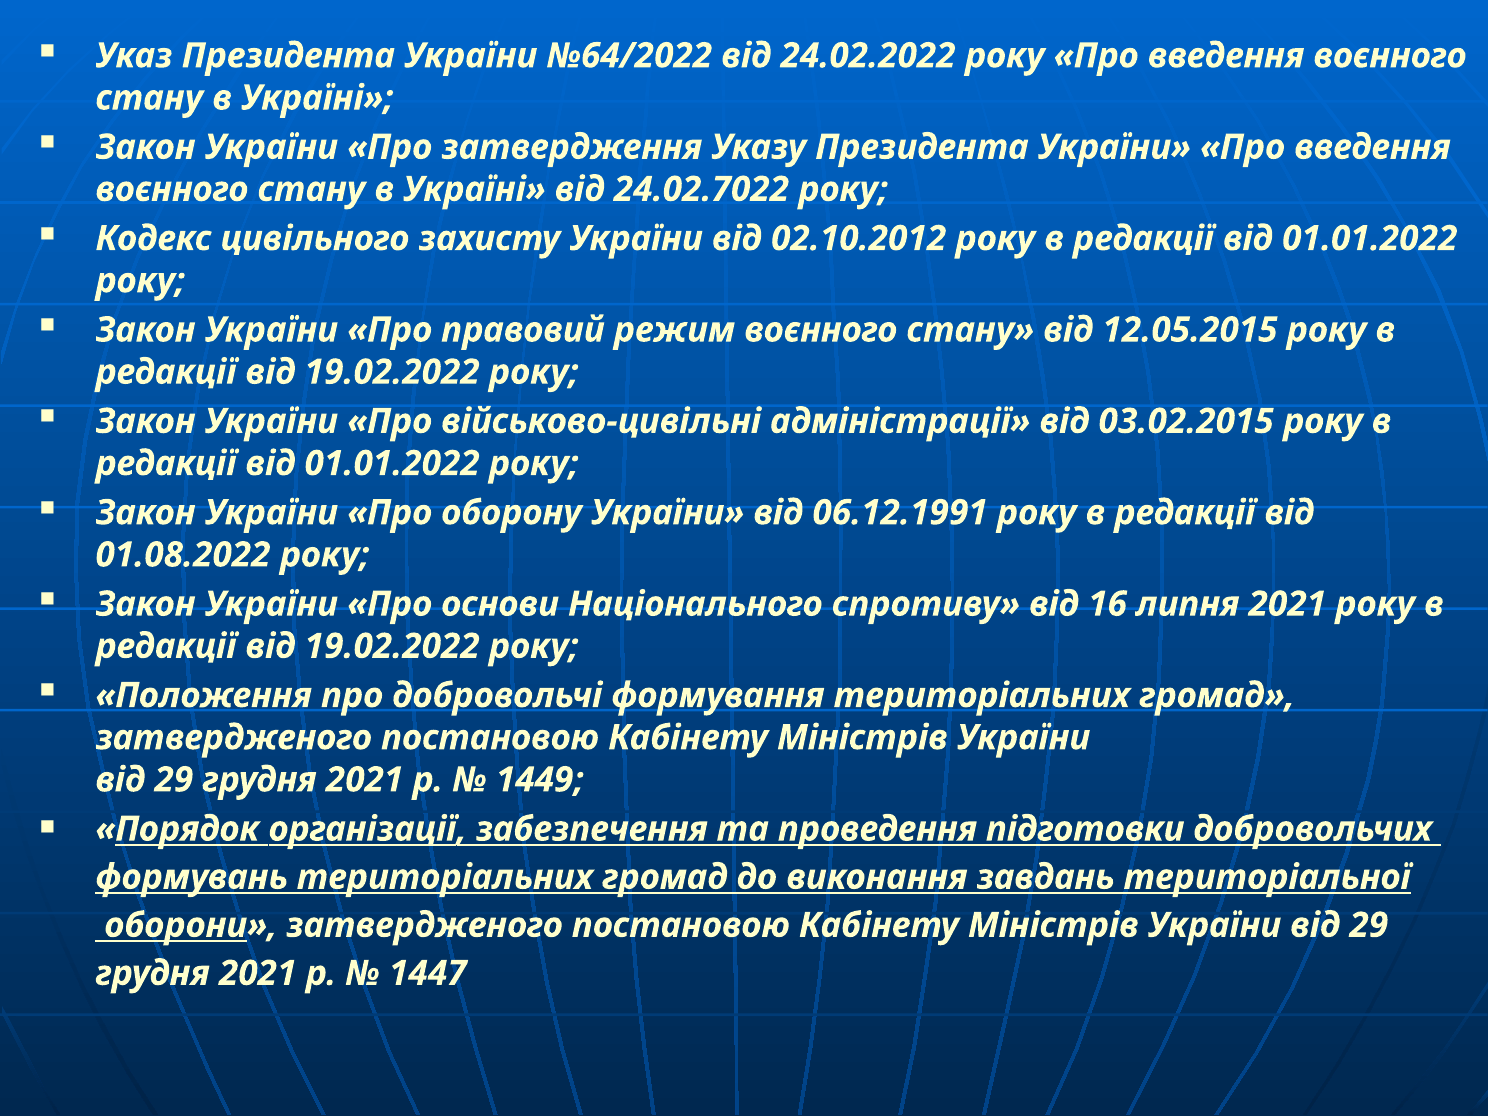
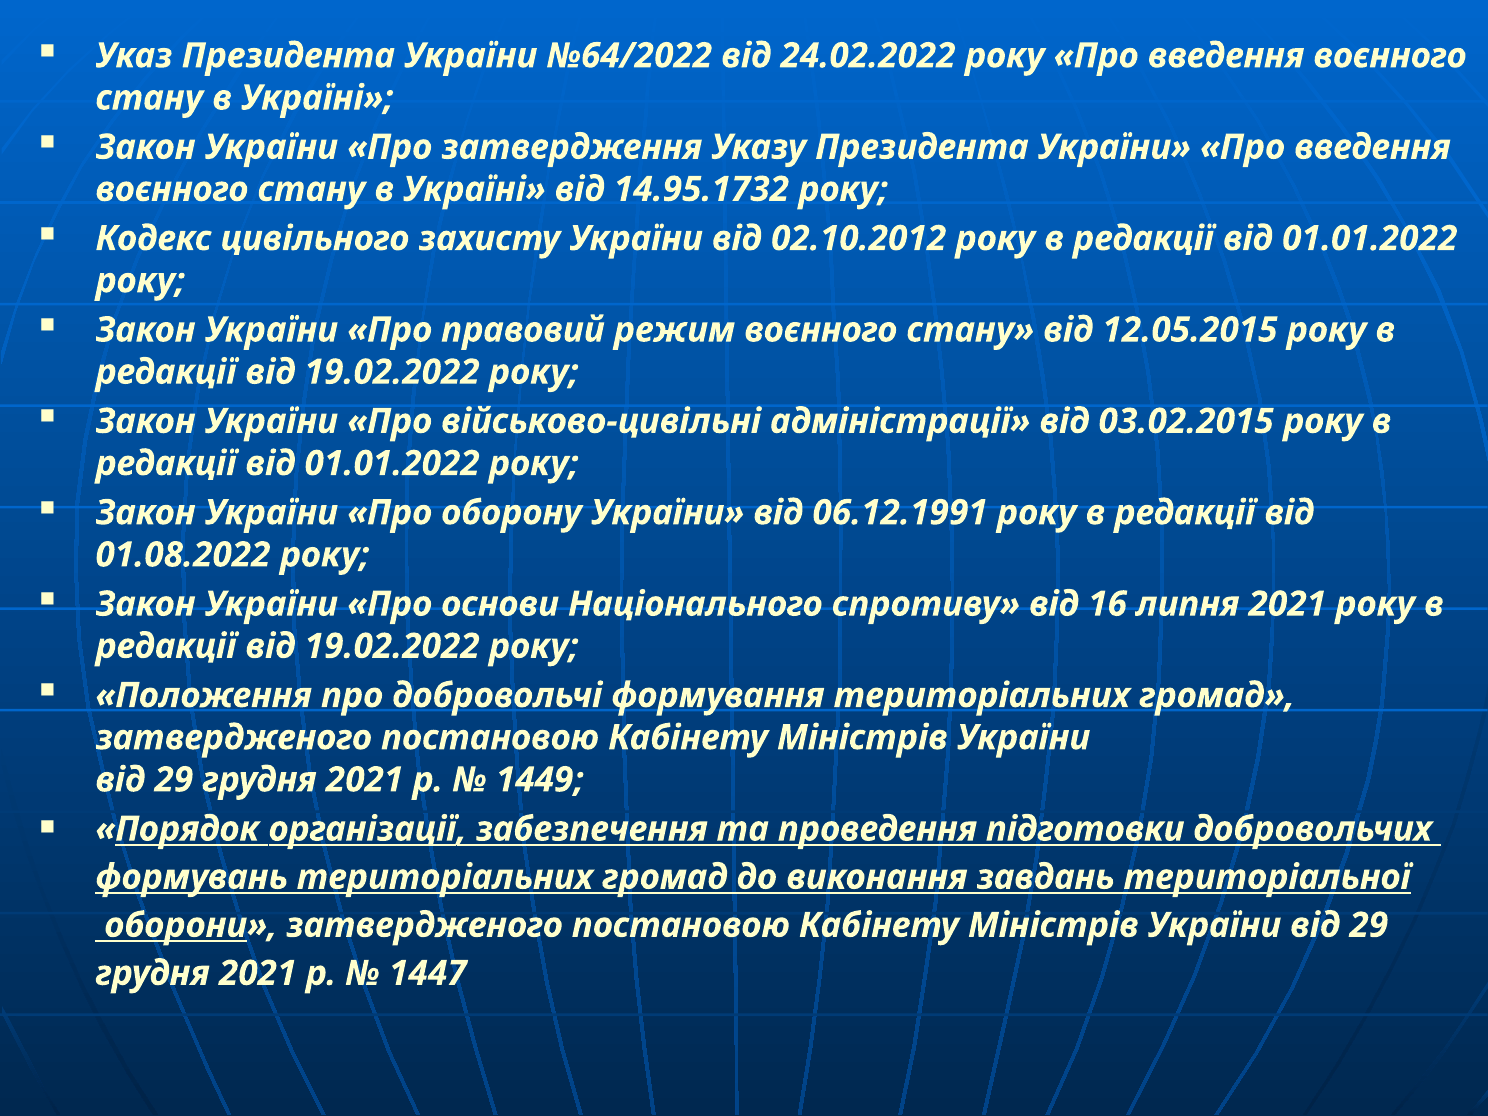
24.02.7022: 24.02.7022 -> 14.95.1732 (701, 189)
